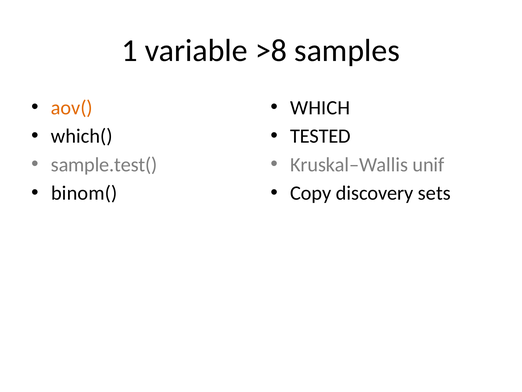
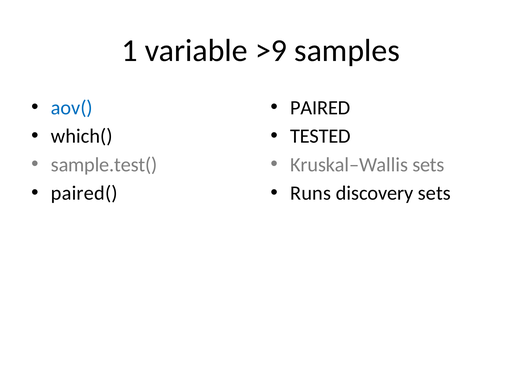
>8: >8 -> >9 (271, 51)
aov( colour: orange -> blue (72, 108)
WHICH: WHICH -> PAIRED (320, 108)
Kruskal–Wallis unif: unif -> sets (428, 164)
binom(: binom( -> paired( (84, 193)
Copy: Copy -> Runs (311, 193)
